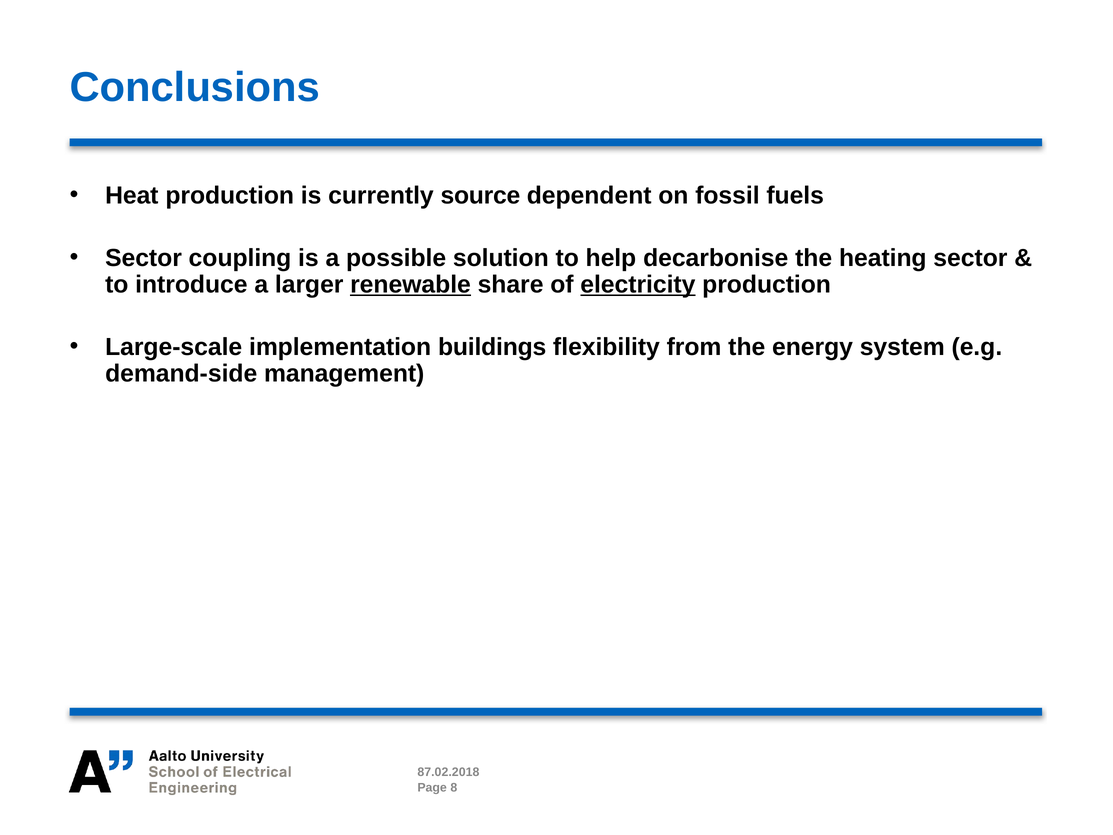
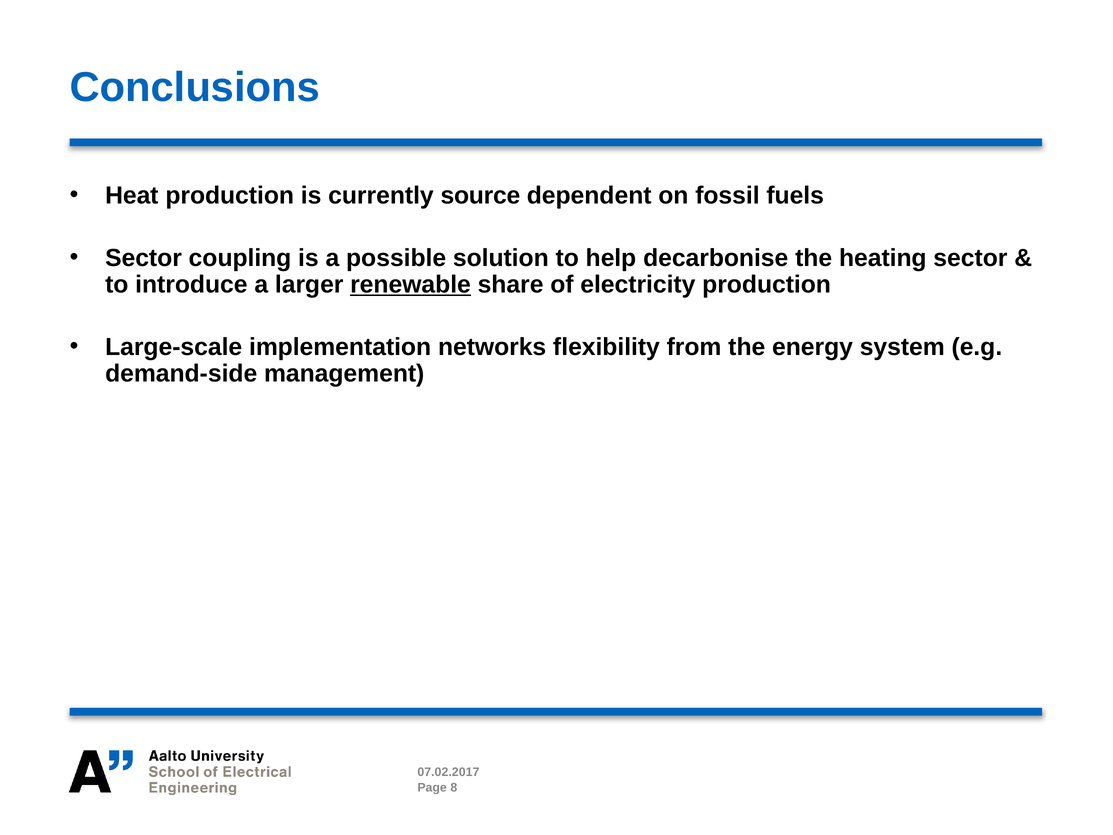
electricity underline: present -> none (638, 284)
buildings: buildings -> networks (492, 347)
87.02.2018: 87.02.2018 -> 07.02.2017 (448, 772)
